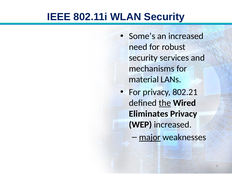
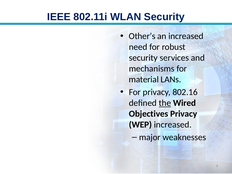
Some’s: Some’s -> Other’s (142, 36)
802.21: 802.21 -> 802.16 (185, 92)
Eliminates: Eliminates -> Objectives (149, 114)
major underline: present -> none (150, 137)
